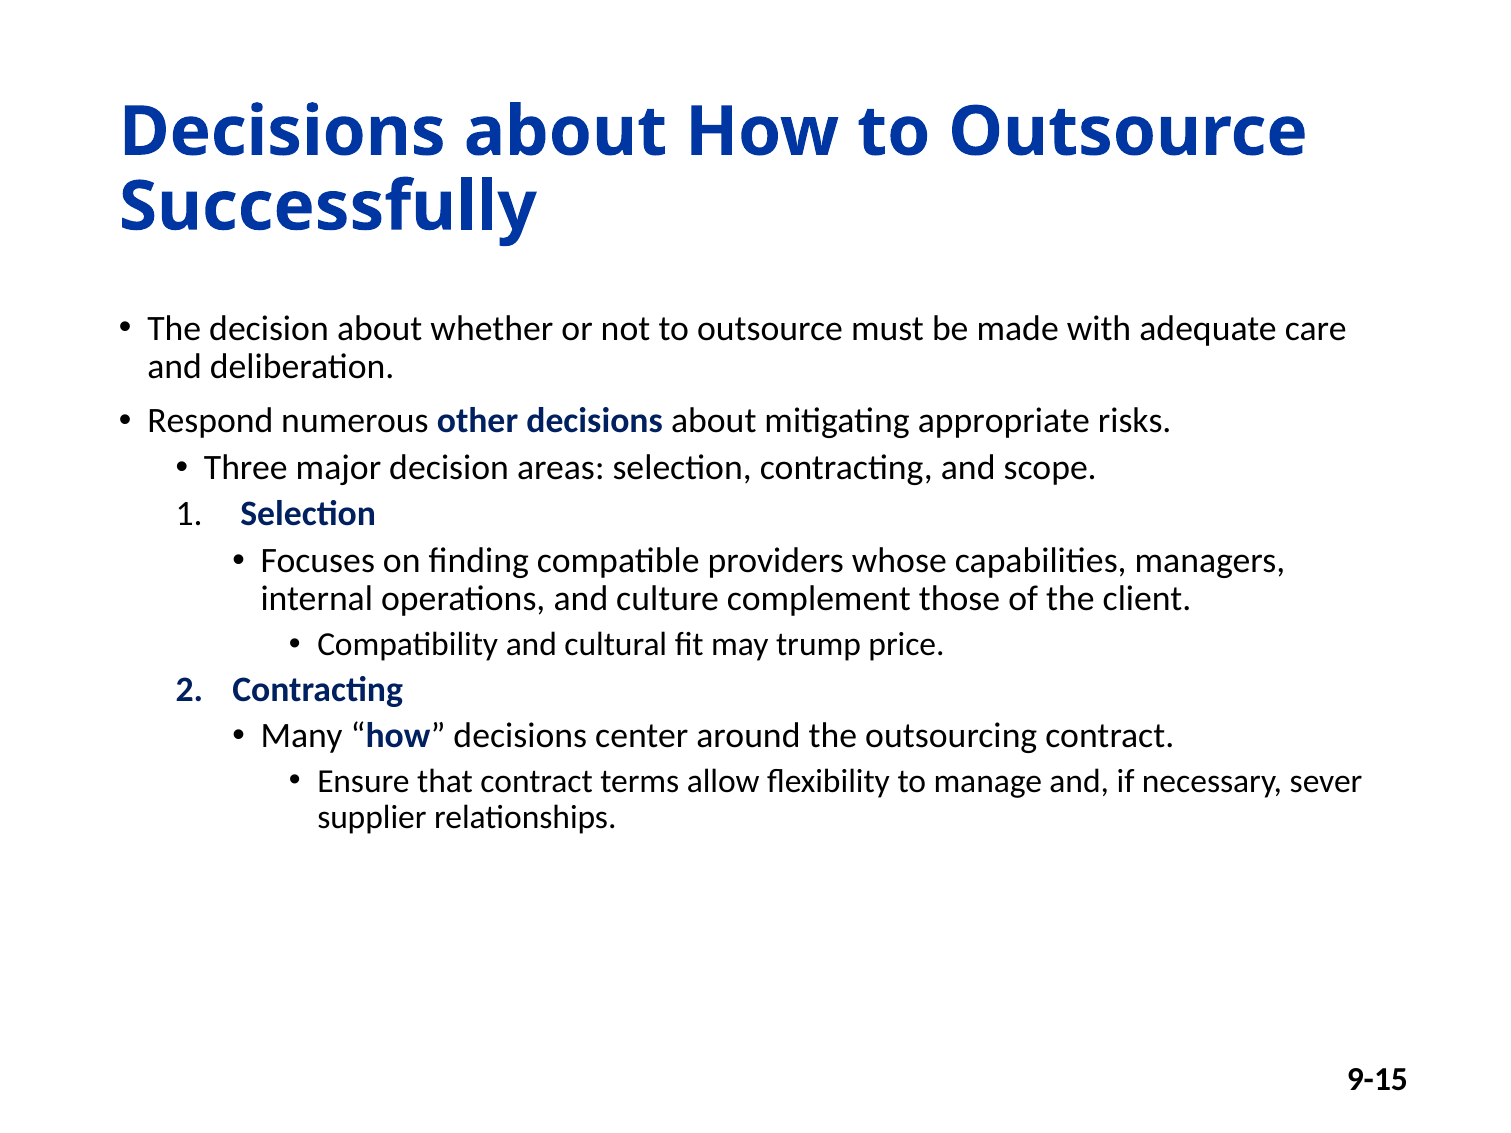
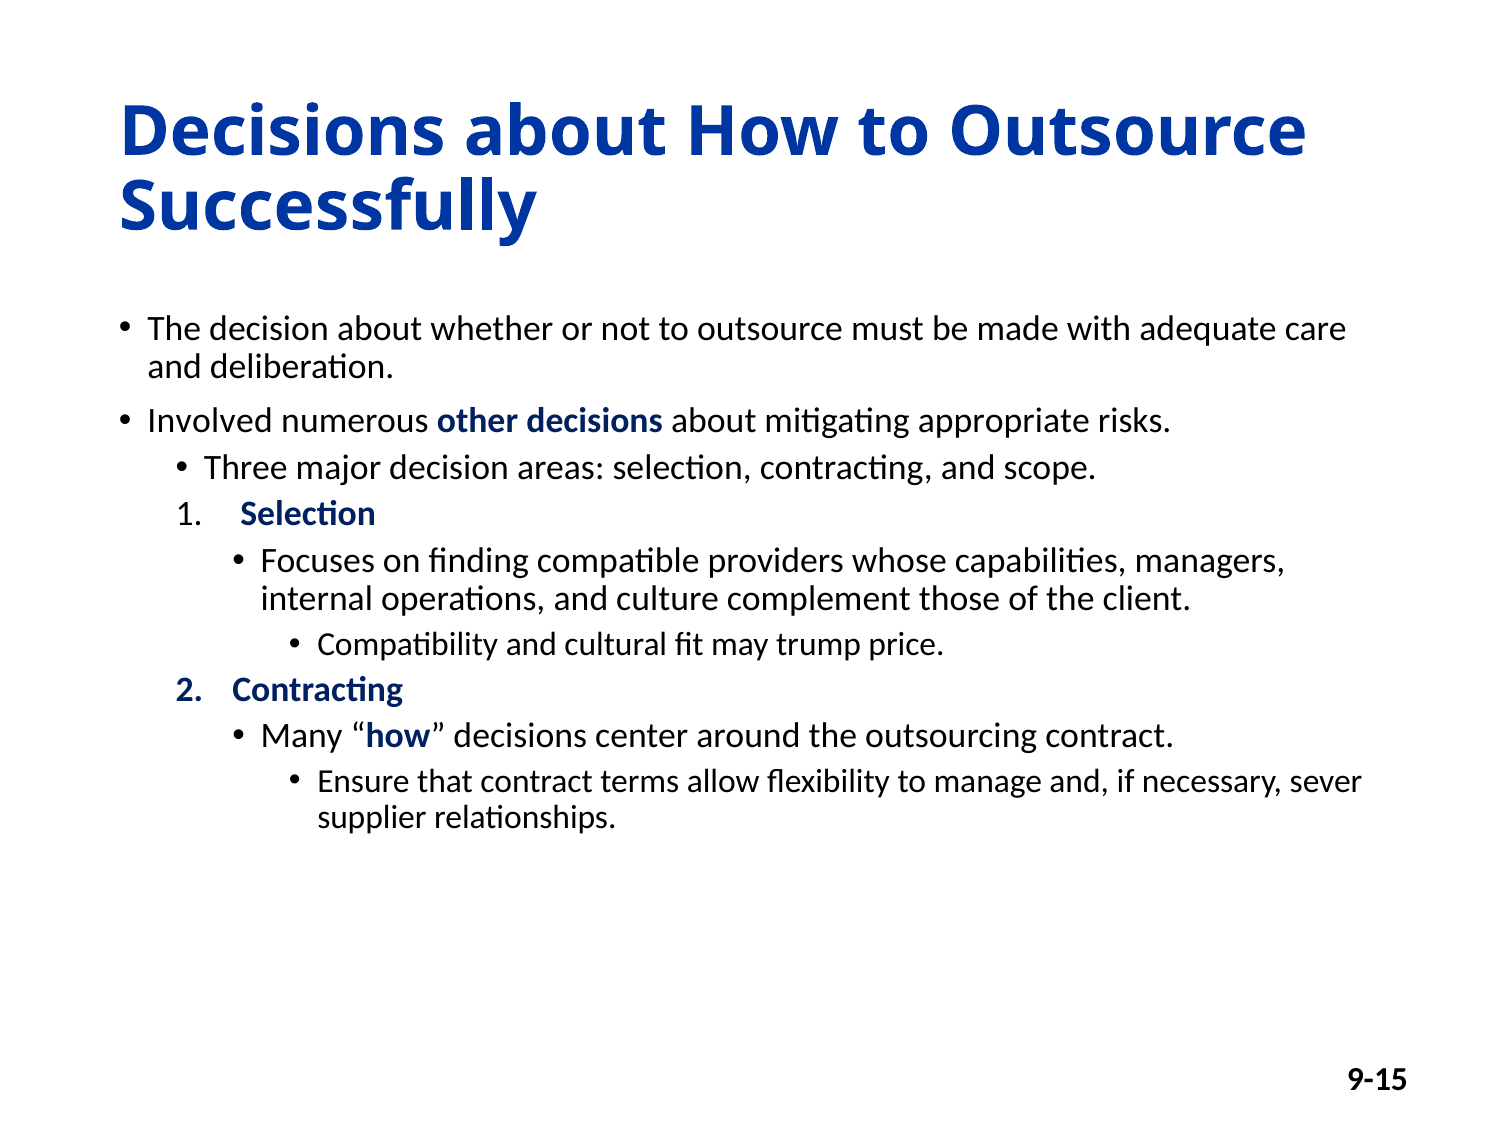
Respond: Respond -> Involved (210, 421)
